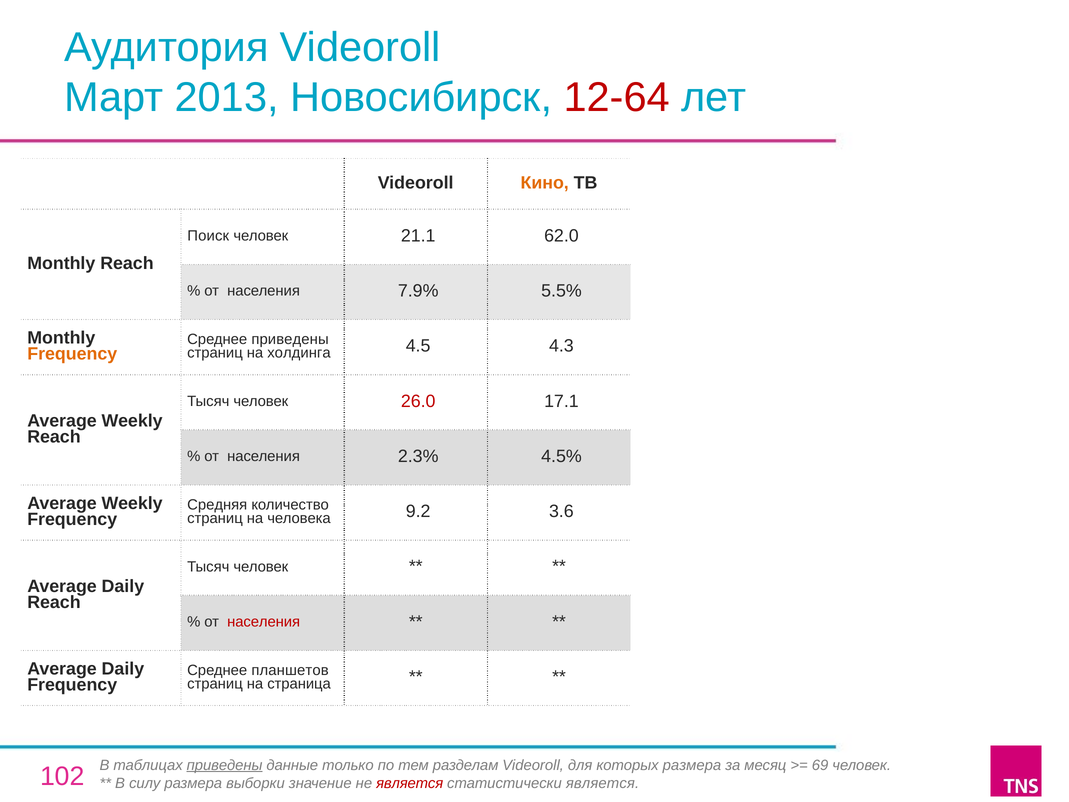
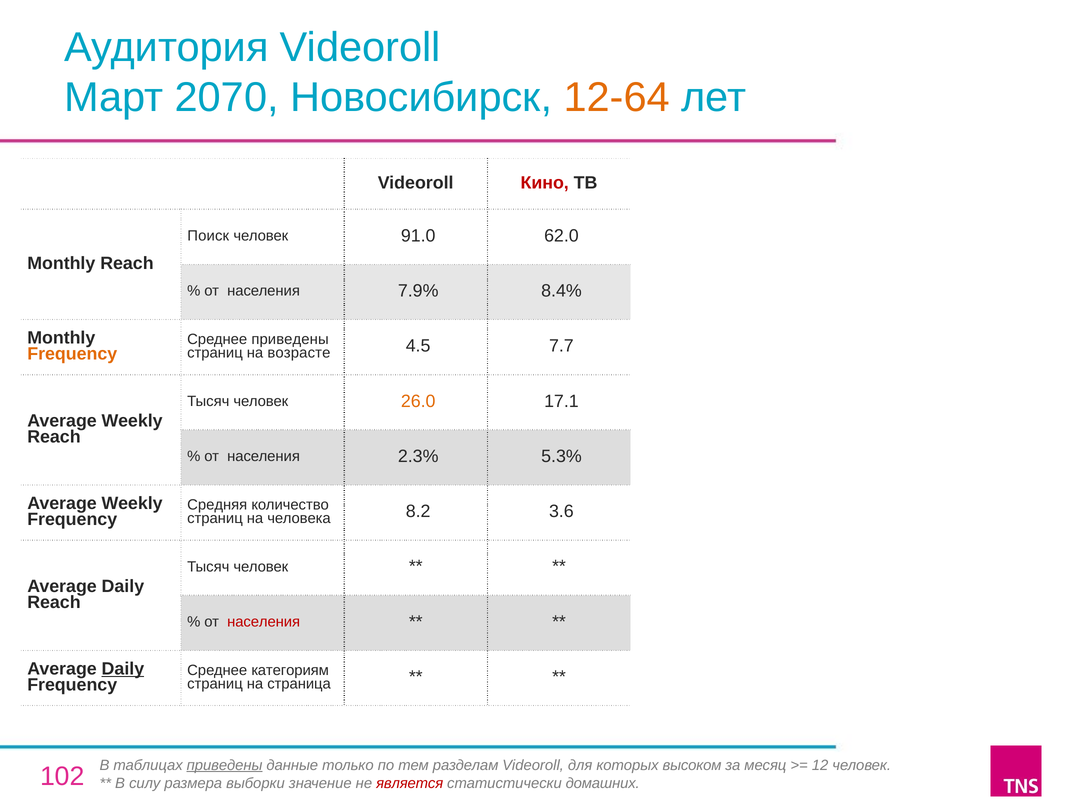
2013: 2013 -> 2070 (227, 97)
12-64 colour: red -> orange (617, 97)
Кино colour: orange -> red (545, 183)
21.1: 21.1 -> 91.0 (418, 236)
5.5%: 5.5% -> 8.4% (561, 291)
холдинга: холдинга -> возрасте (299, 353)
4.3: 4.3 -> 7.7 (561, 346)
26.0 colour: red -> orange (418, 401)
4.5%: 4.5% -> 5.3% (561, 456)
9.2: 9.2 -> 8.2 (418, 511)
Daily underline: none -> present (123, 669)
планшетов: планшетов -> категориям (290, 670)
которых размера: размера -> высоком (692, 765)
69: 69 -> 12 (820, 765)
статистически является: является -> домашних (603, 783)
